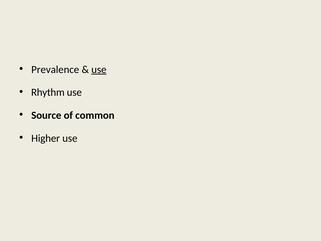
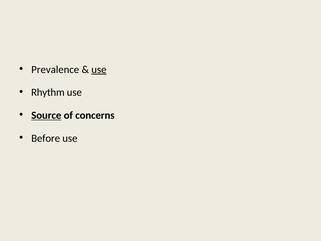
Source underline: none -> present (46, 115)
common: common -> concerns (95, 115)
Higher: Higher -> Before (46, 138)
